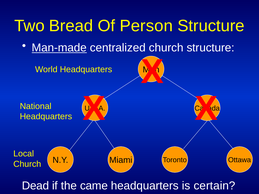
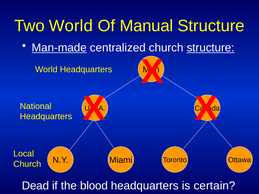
Two Bread: Bread -> World (71, 26)
Person: Person -> Manual (146, 26)
structure underline: none -> present (211, 48)
came: came -> blood (94, 186)
